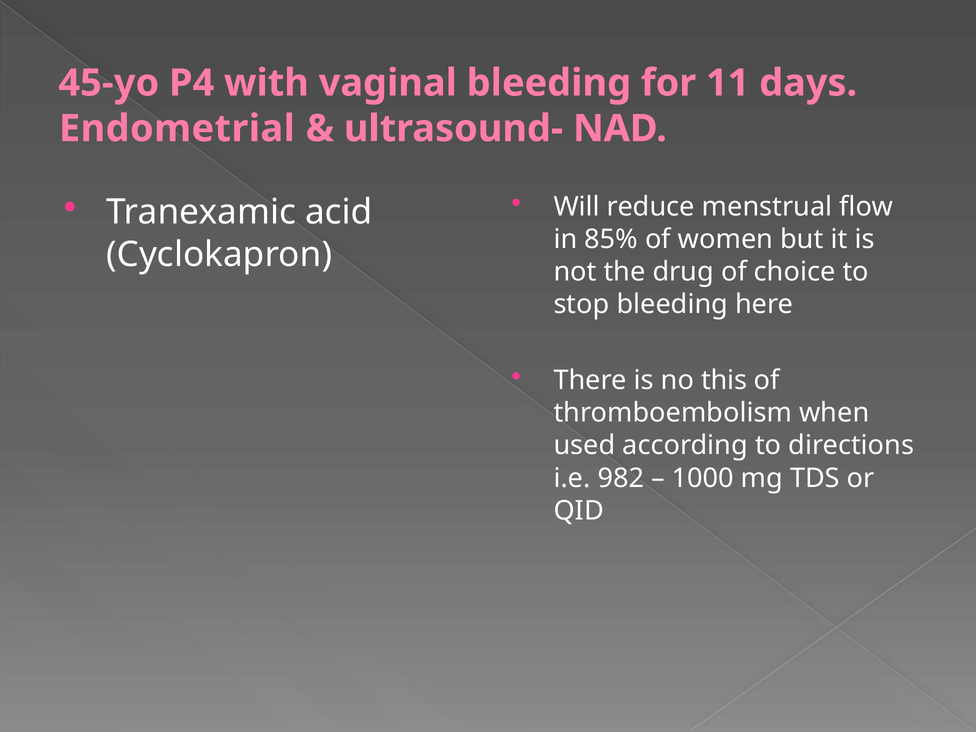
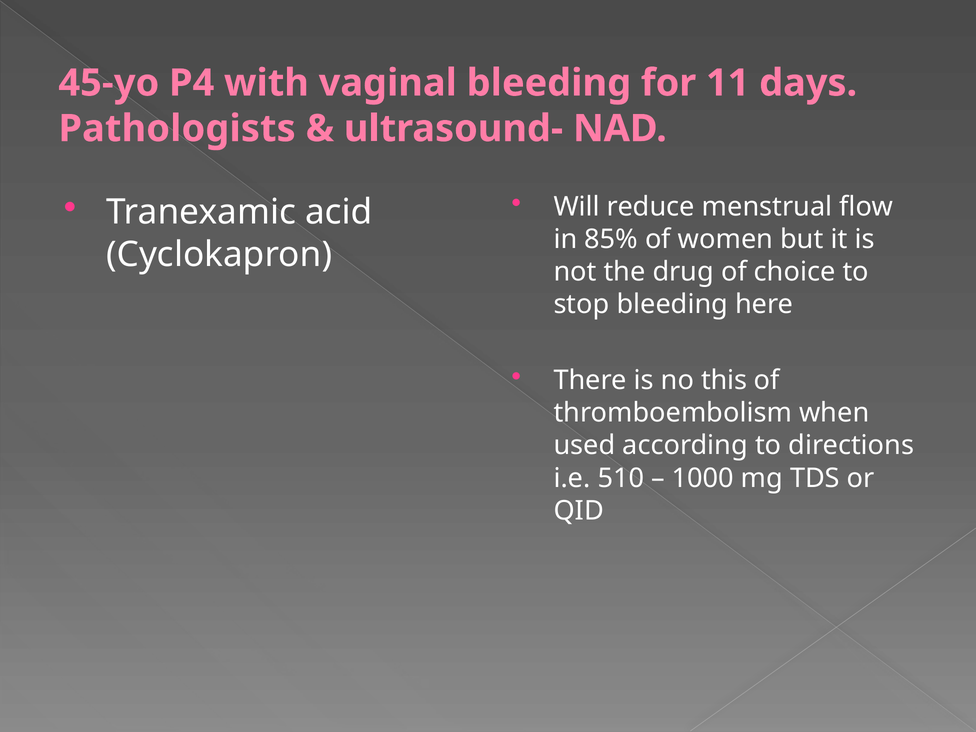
Endometrial: Endometrial -> Pathologists (177, 129)
982: 982 -> 510 (621, 478)
